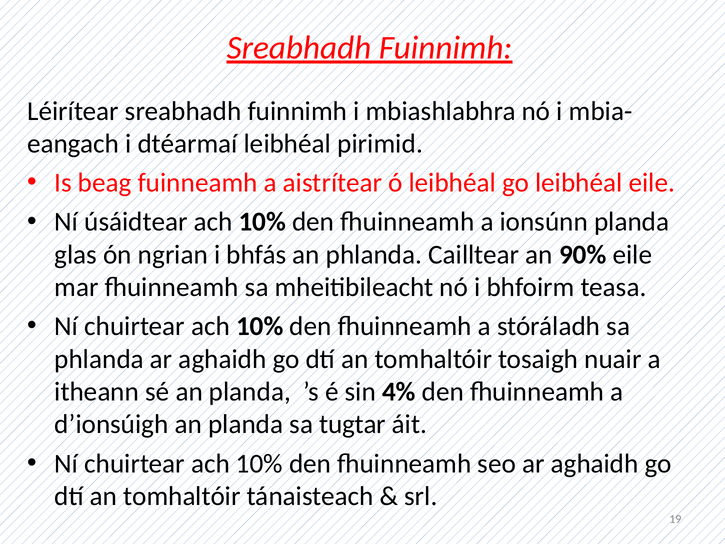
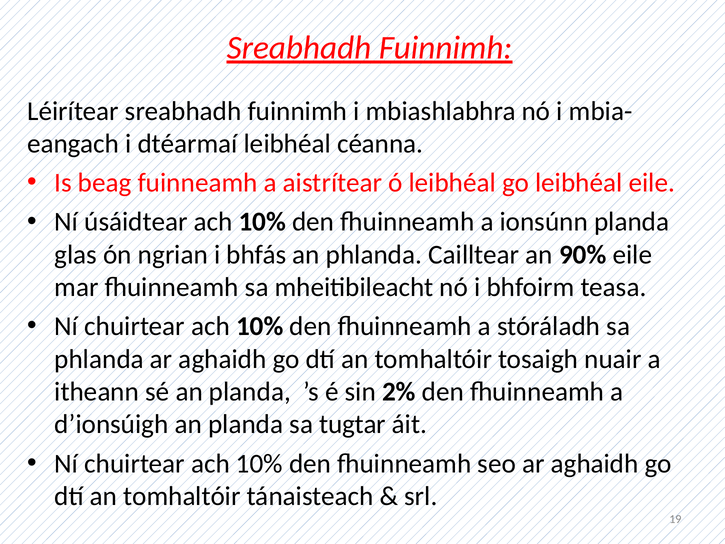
pirimid: pirimid -> céanna (380, 144)
4%: 4% -> 2% (399, 392)
